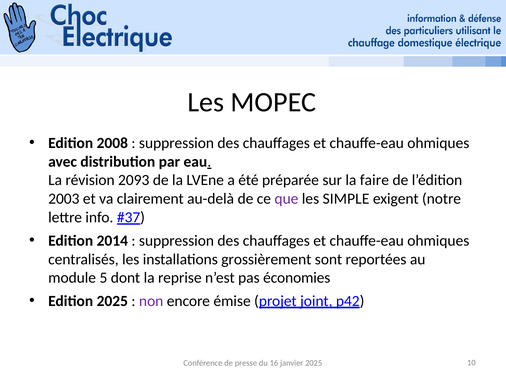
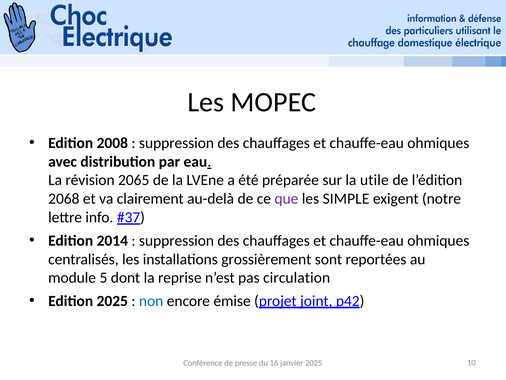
2093: 2093 -> 2065 (134, 180)
faire: faire -> utile (374, 180)
2003: 2003 -> 2068 (64, 199)
économies: économies -> circulation (297, 277)
non colour: purple -> blue (151, 301)
